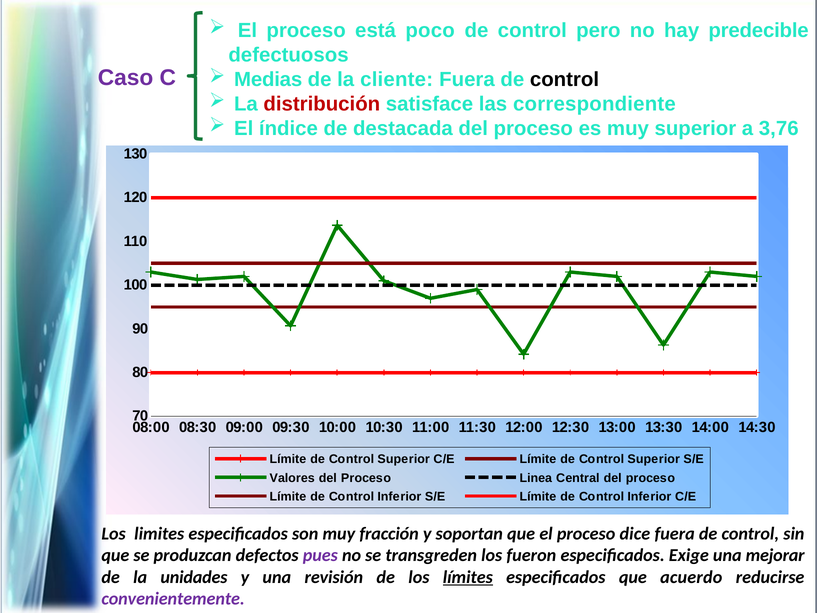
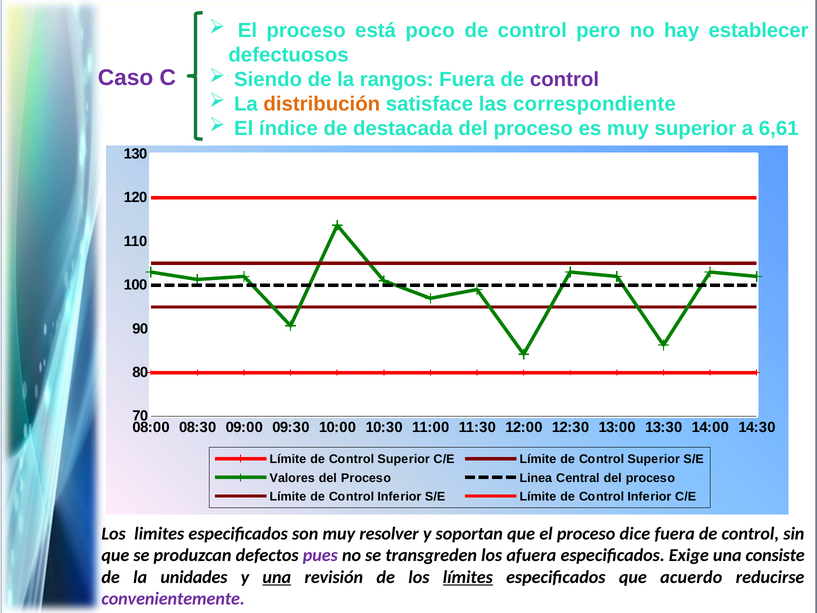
predecible: predecible -> establecer (759, 30)
Medias: Medias -> Siendo (268, 79)
cliente: cliente -> rangos (397, 79)
control colour: black -> purple (564, 79)
distribución colour: red -> orange (322, 104)
3,76: 3,76 -> 6,61 (779, 128)
fracción: fracción -> resolver (389, 533)
fueron: fueron -> afuera (531, 555)
mejorar: mejorar -> consiste (775, 555)
una underline: none -> present (277, 577)
